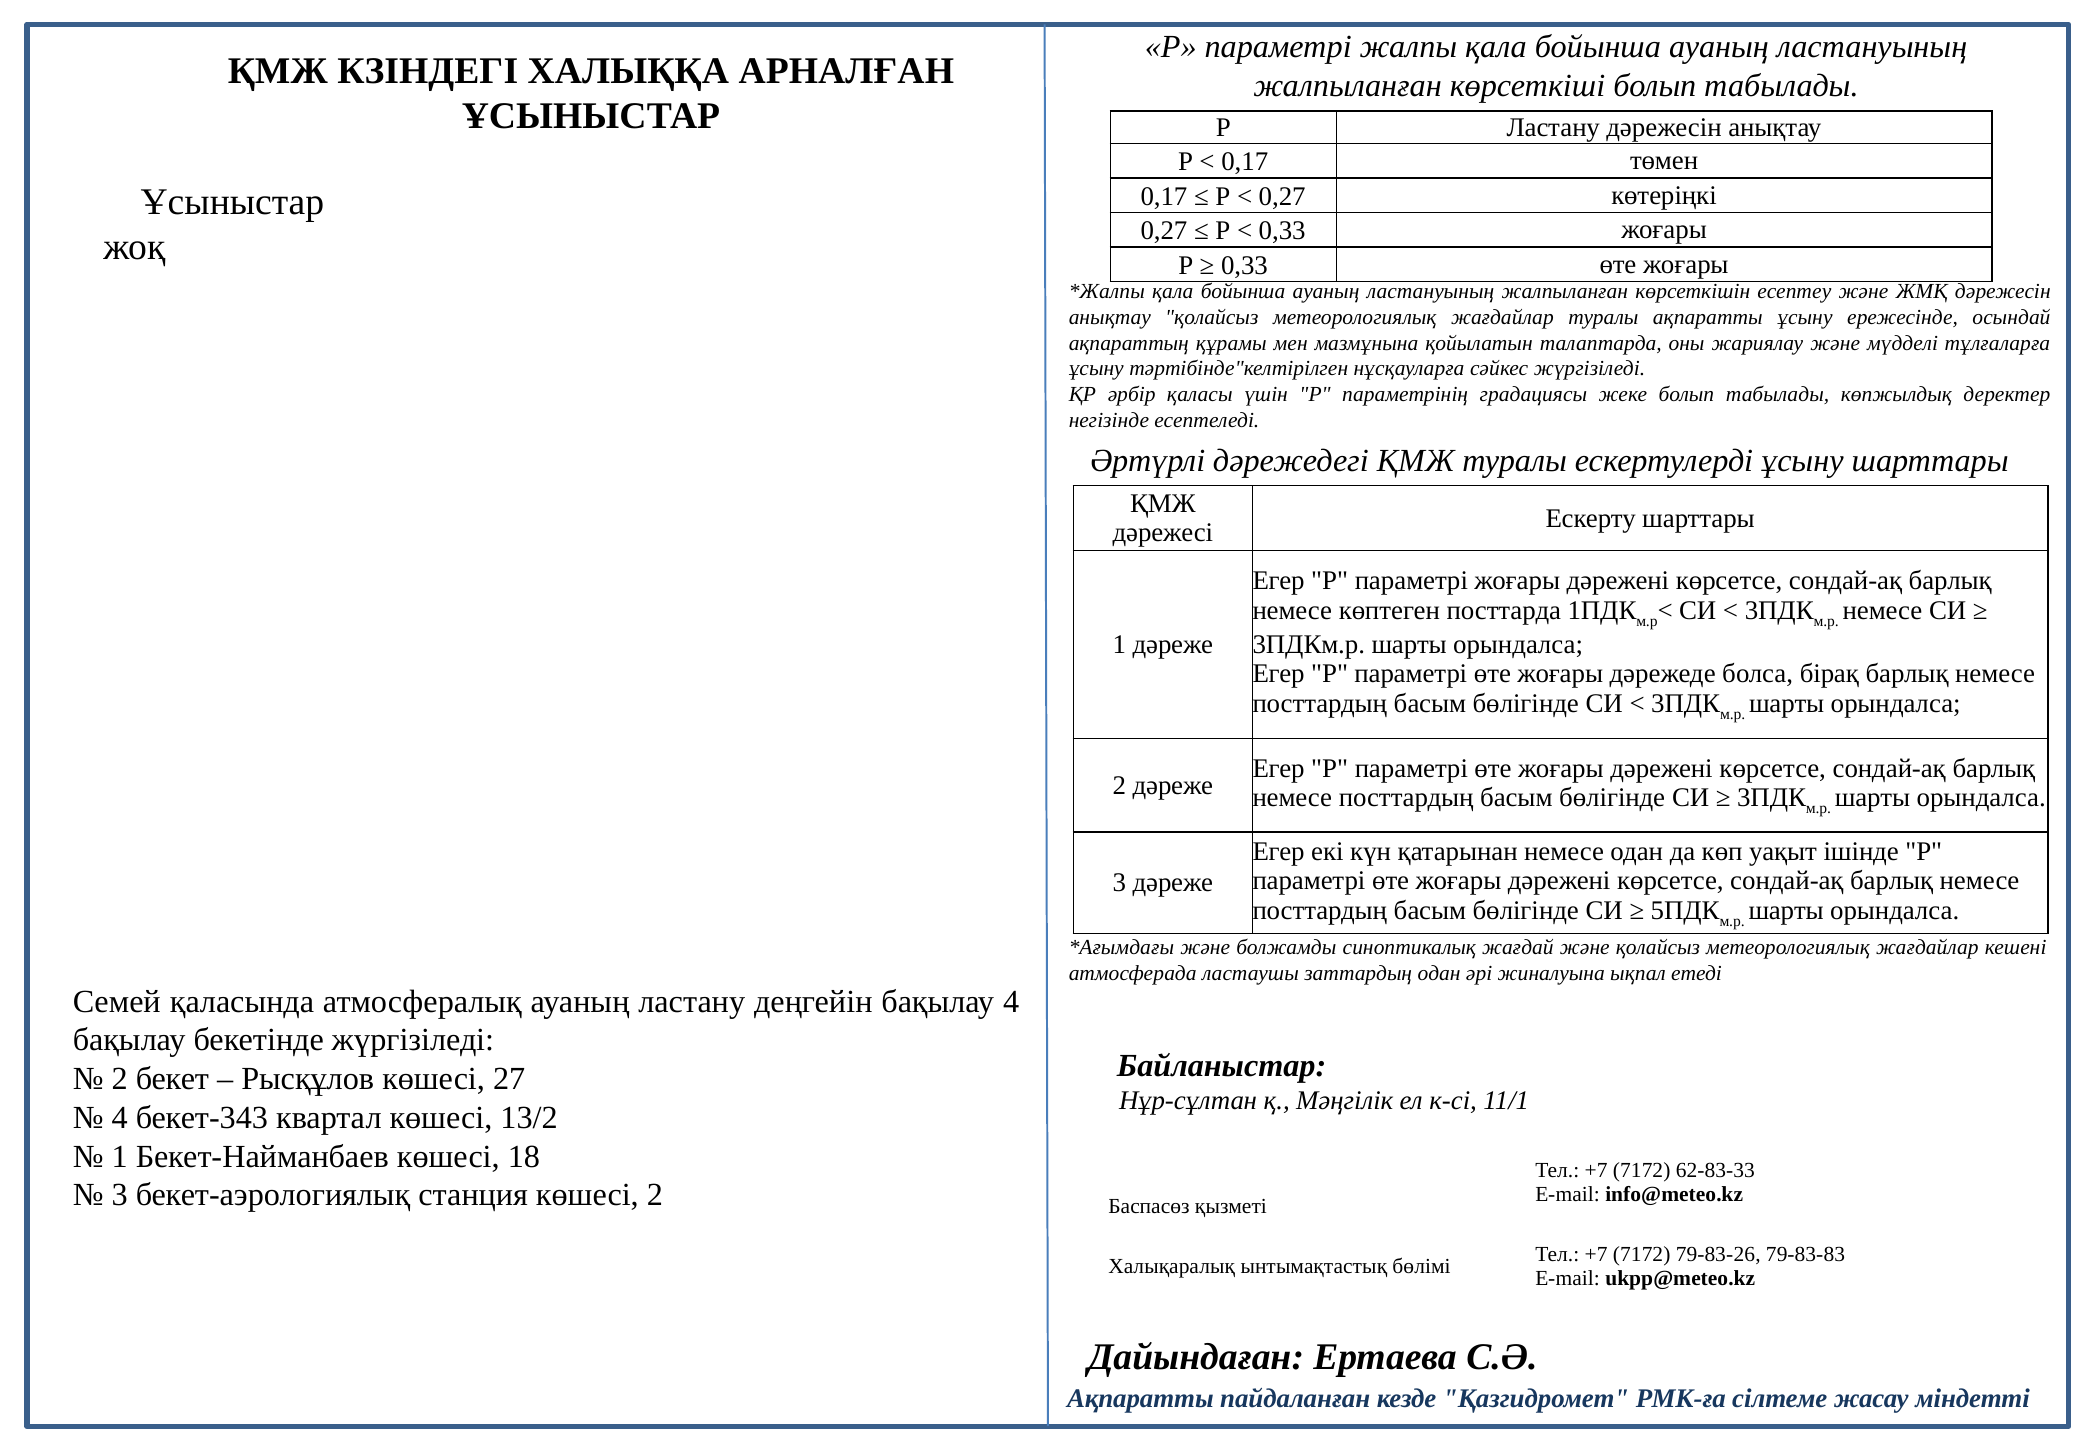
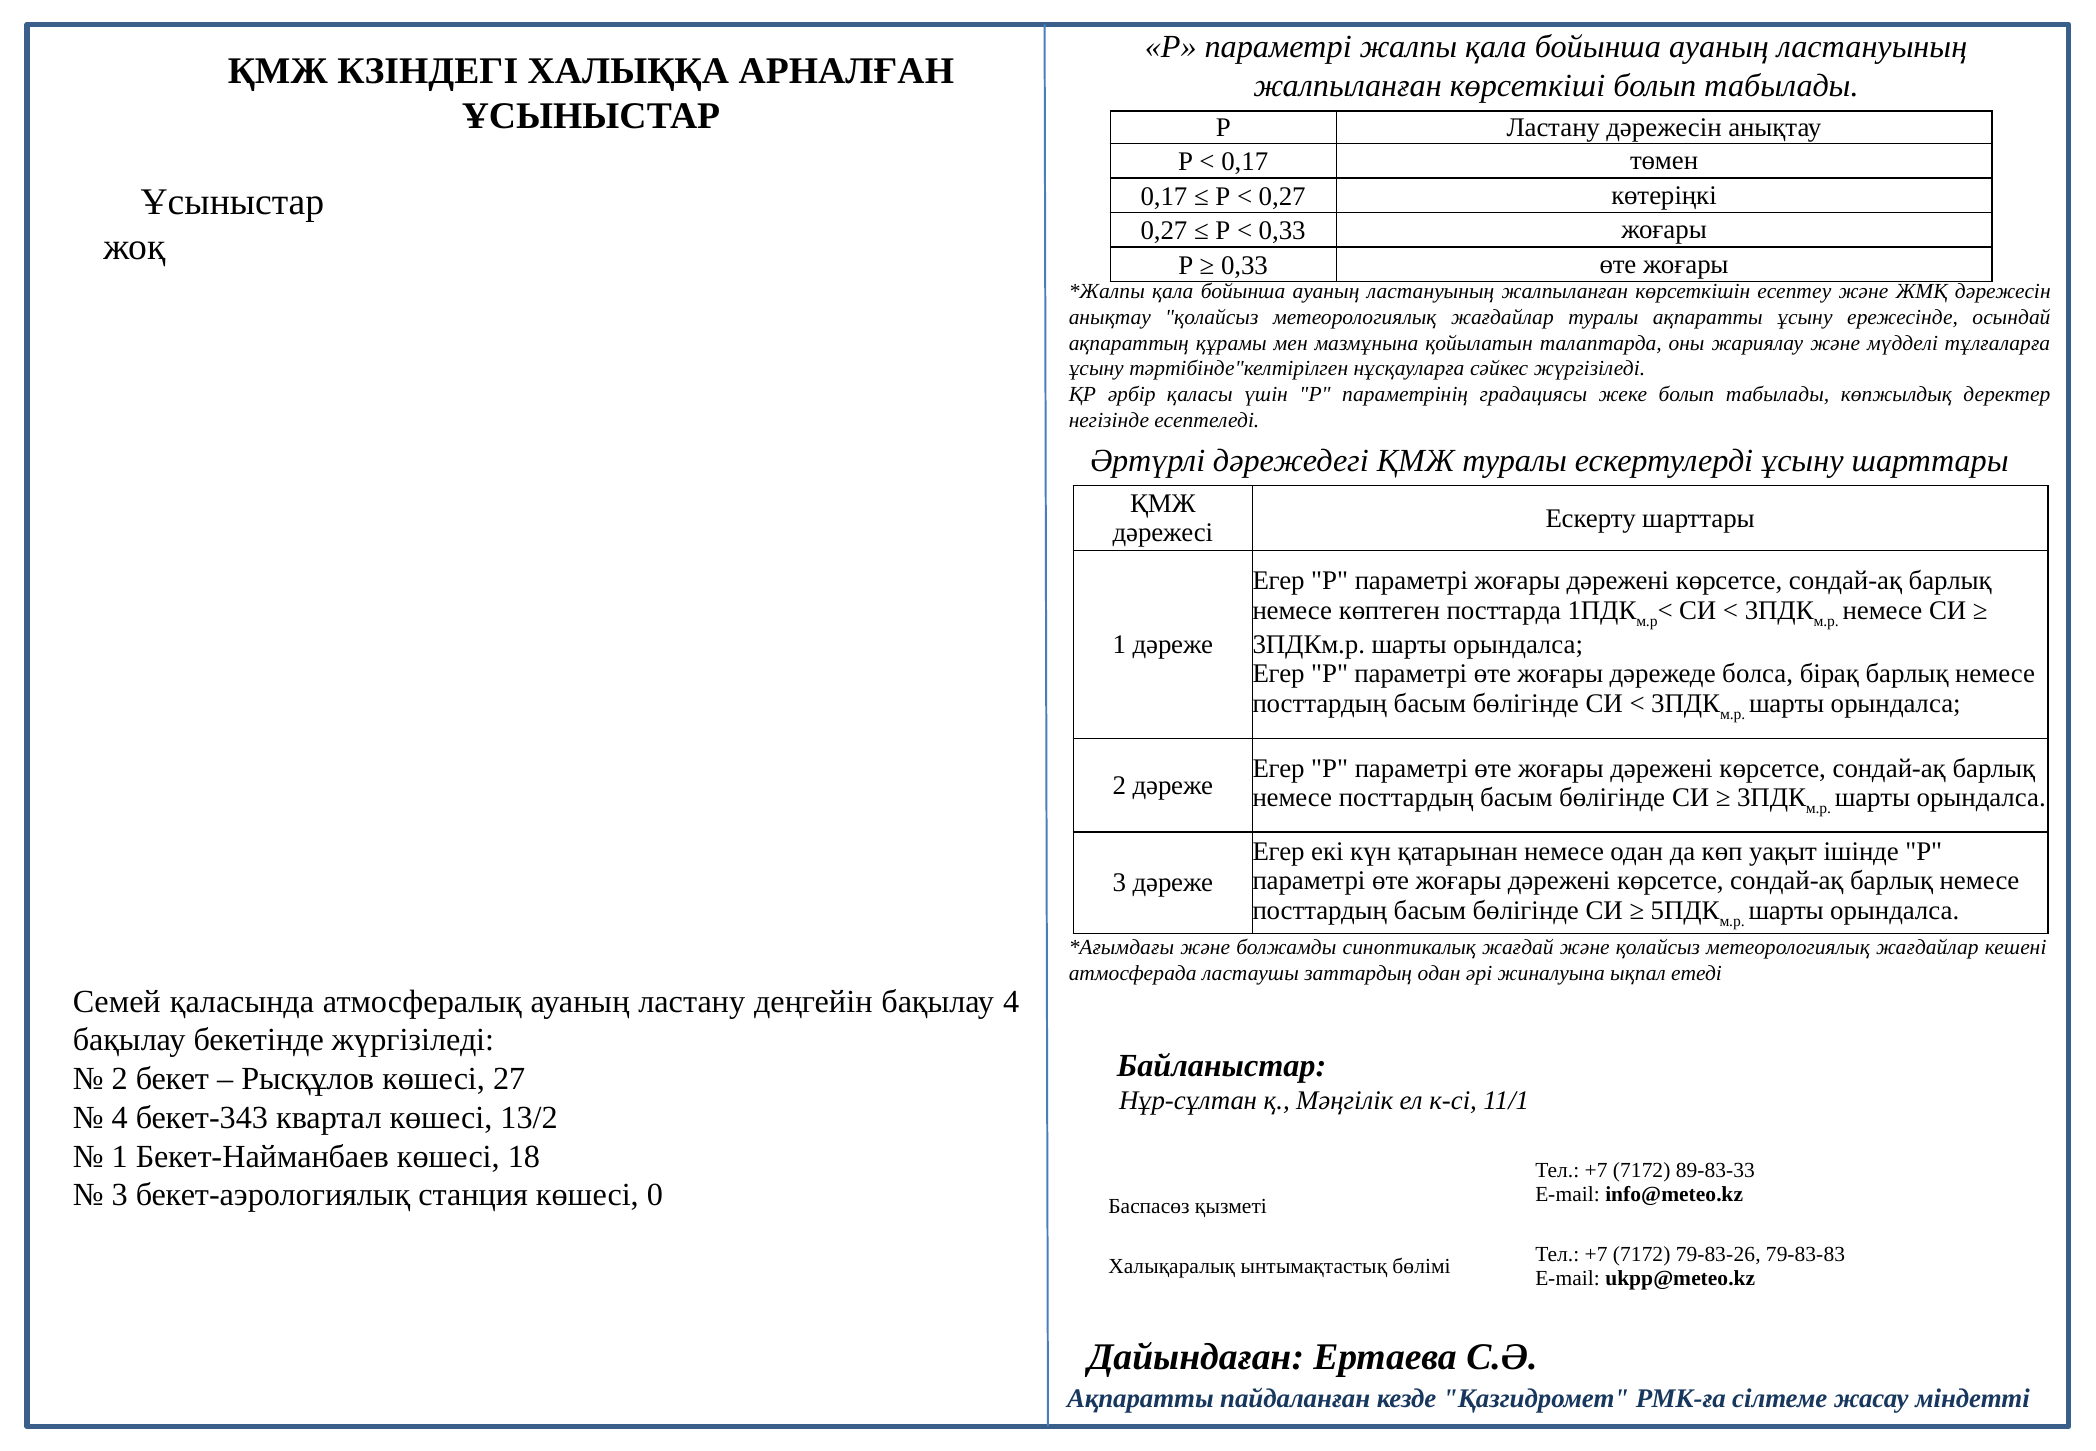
62-83-33: 62-83-33 -> 89-83-33 (1715, 1171)
көшесі 2: 2 -> 0 (655, 1195)
